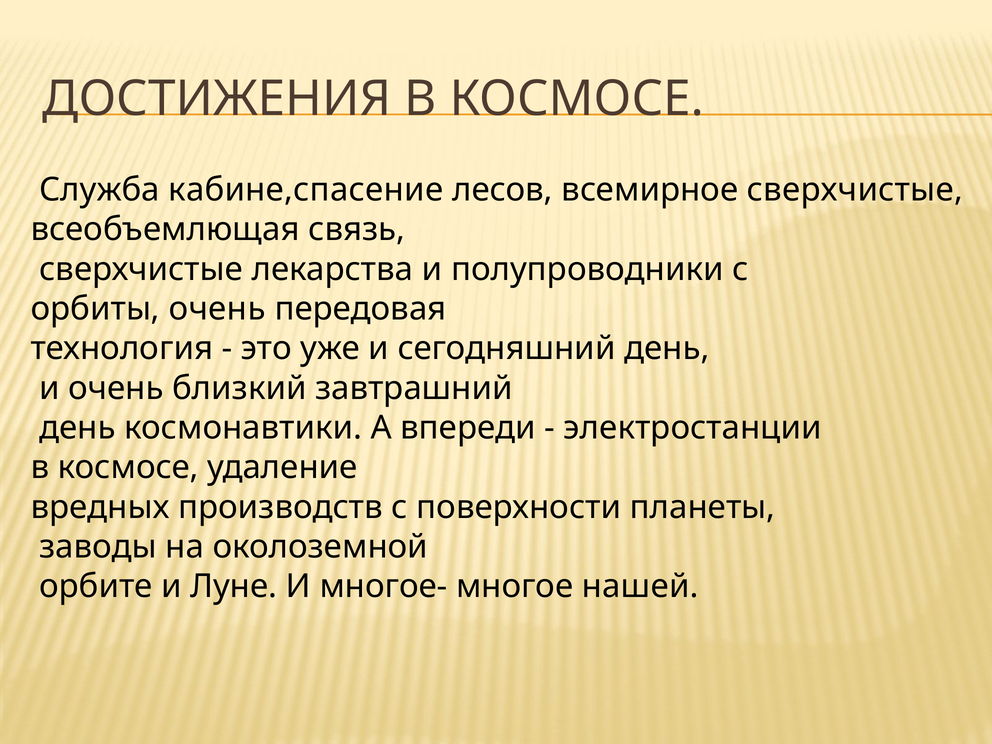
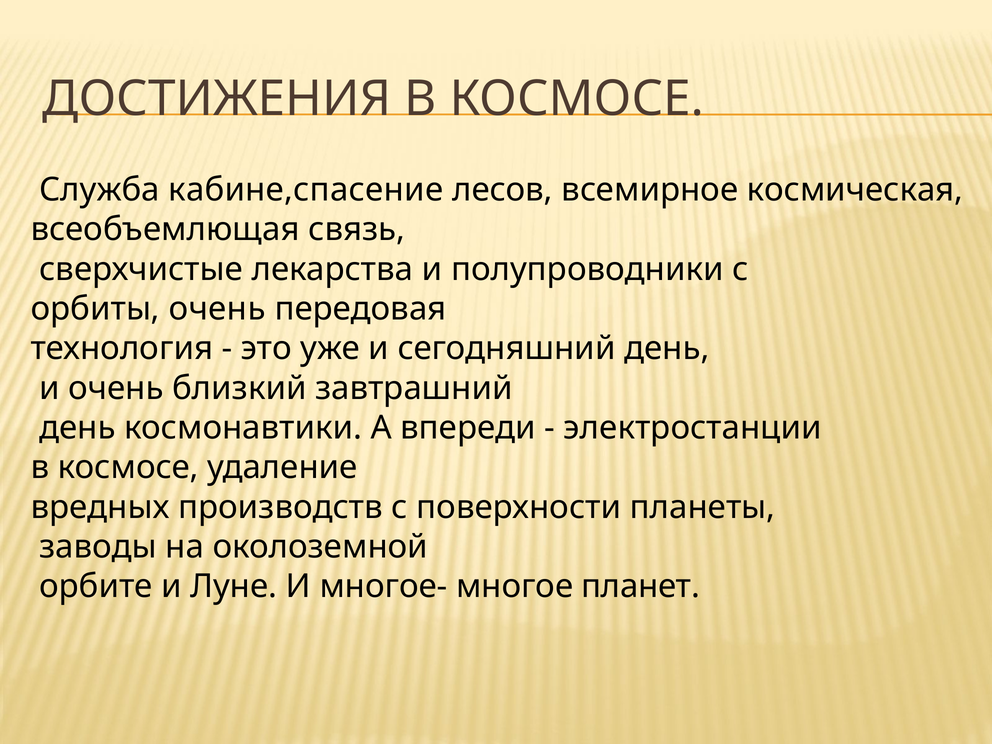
всемирное сверхчистые: сверхчистые -> космическая (855, 190)
нашей: нашей -> планет (641, 587)
